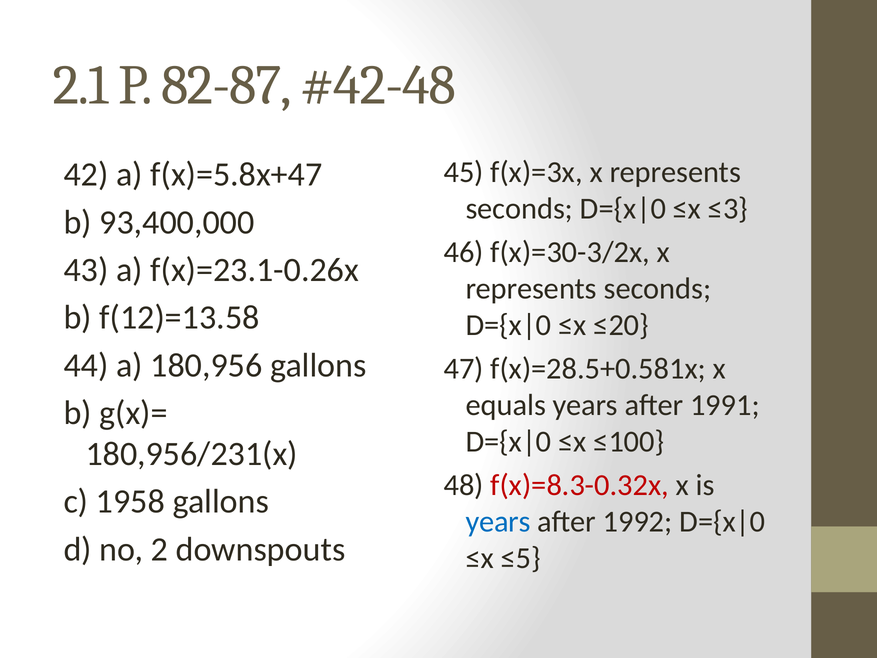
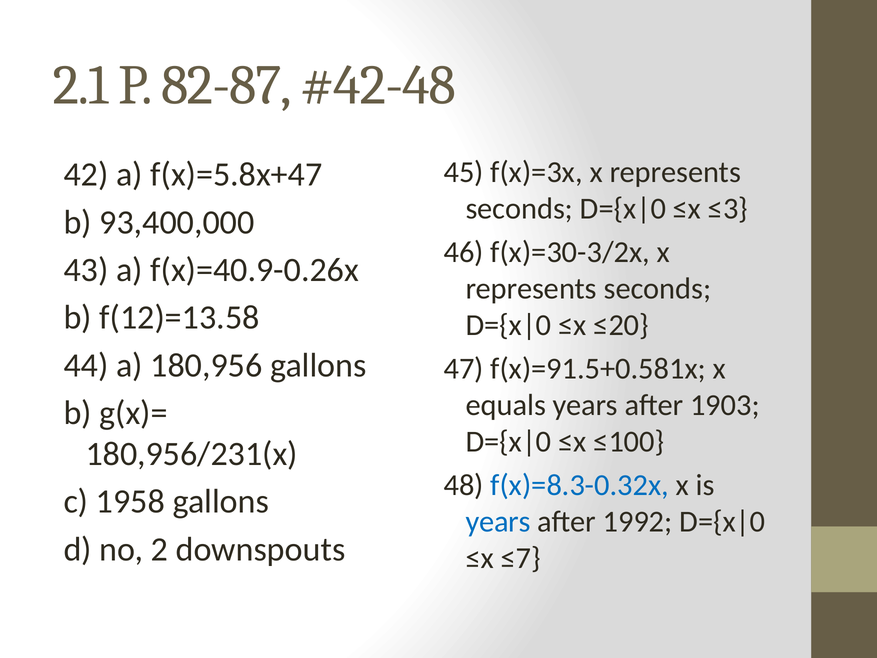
f(x)=23.1-0.26x: f(x)=23.1-0.26x -> f(x)=40.9-0.26x (255, 270)
f(x)=28.5+0.581x: f(x)=28.5+0.581x -> f(x)=91.5+0.581x (598, 368)
1991: 1991 -> 1903 (725, 405)
f(x)=8.3-0.32x colour: red -> blue (580, 485)
≤5: ≤5 -> ≤7 (521, 558)
